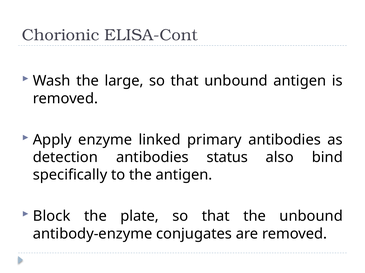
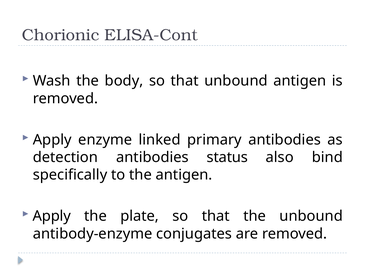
large: large -> body (124, 81)
Block: Block -> Apply (52, 217)
